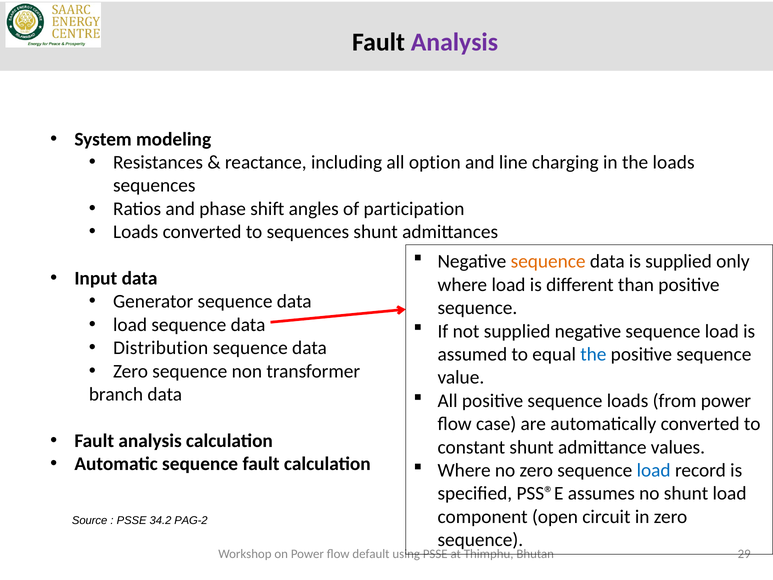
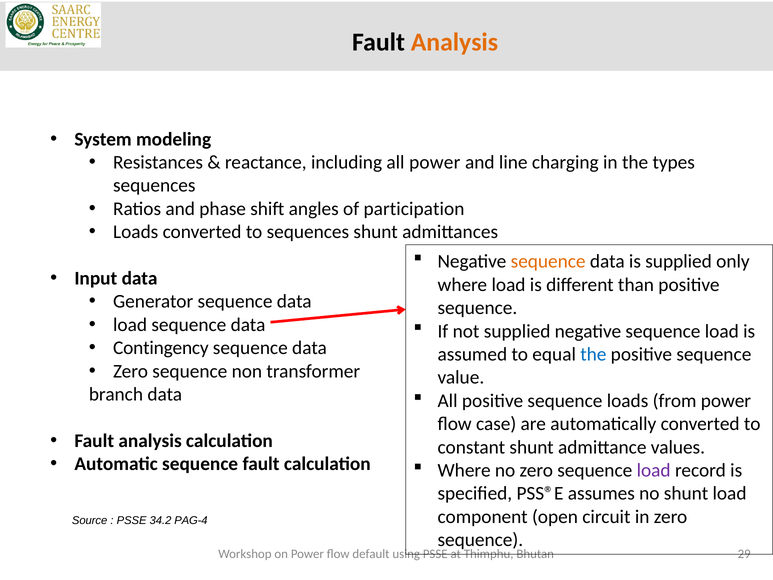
Analysis colour: purple -> orange (454, 42)
all option: option -> power (435, 162)
the loads: loads -> types (674, 162)
Distribution: Distribution -> Contingency (161, 348)
load colour: blue -> purple (654, 470)
PAG-2: PAG-2 -> PAG-4 (191, 520)
